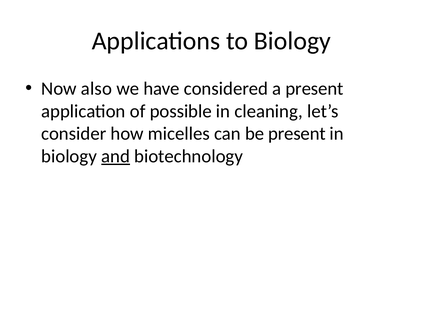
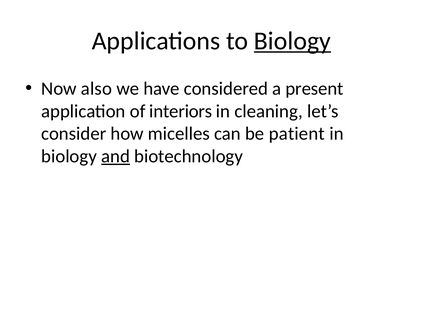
Biology underline: none -> present (292, 41)
possible: possible -> interiors (181, 111)
be present: present -> patient (297, 134)
